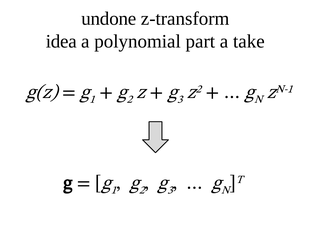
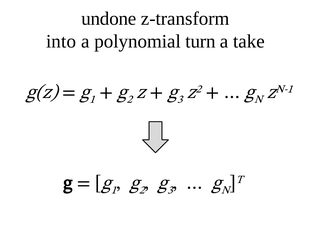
idea: idea -> into (61, 42)
part: part -> turn (201, 42)
